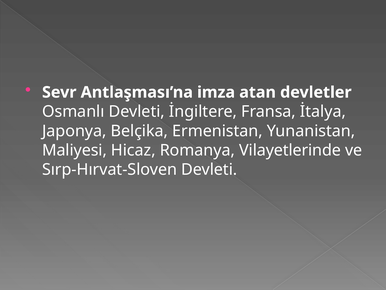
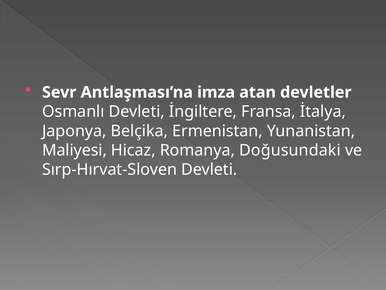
Vilayetlerinde: Vilayetlerinde -> Doğusundaki (290, 150)
